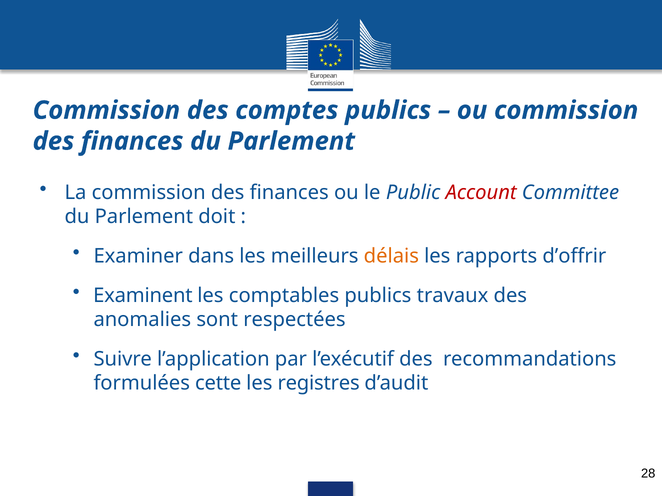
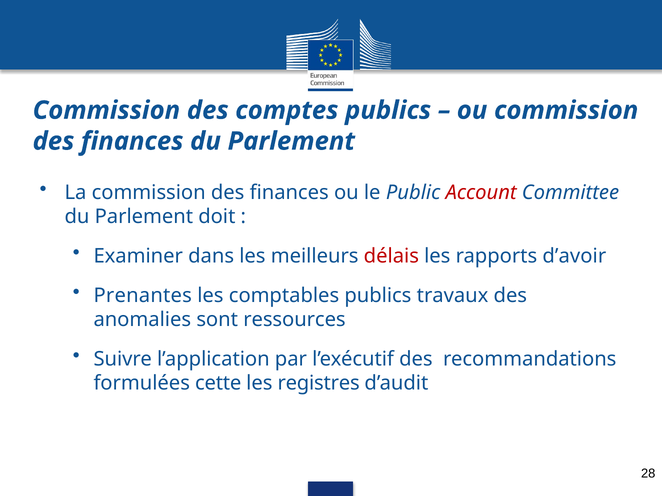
délais colour: orange -> red (391, 256)
d’offrir: d’offrir -> d’avoir (574, 256)
Examinent: Examinent -> Prenantes (143, 296)
respectées: respectées -> ressources (294, 320)
